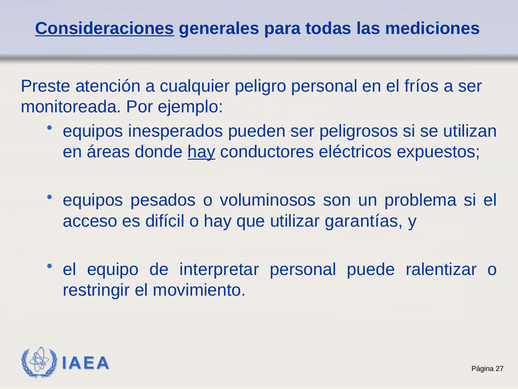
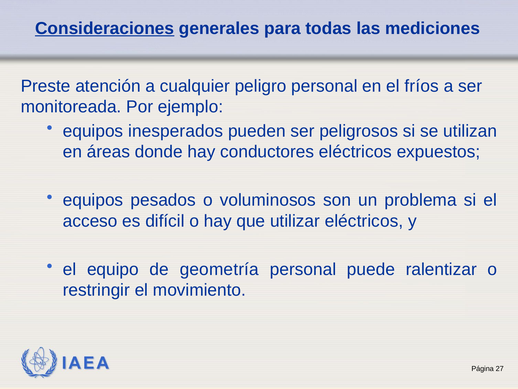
hay underline: present -> none (201, 152)
utilizar garantías: garantías -> eléctricos (364, 221)
interpretar: interpretar -> geometría (219, 269)
